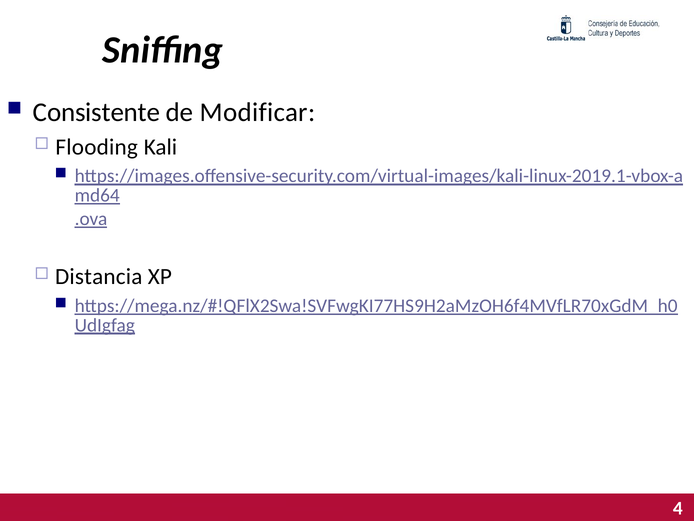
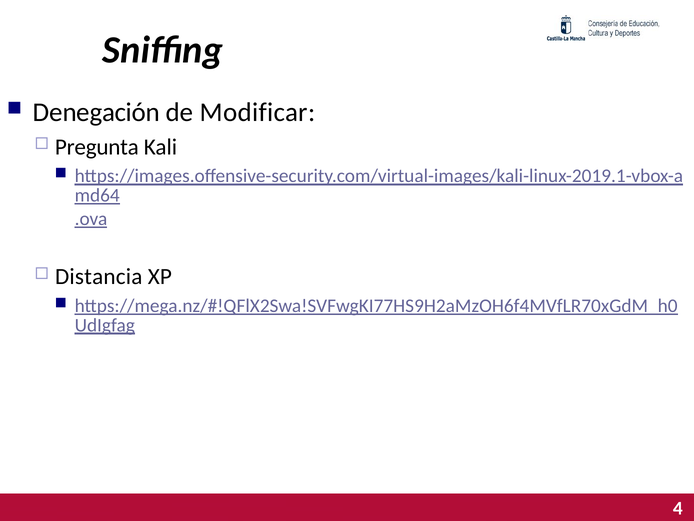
Consistente: Consistente -> Denegación (97, 112)
Flooding: Flooding -> Pregunta (97, 147)
